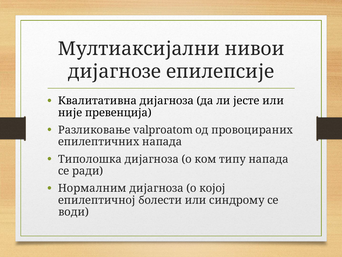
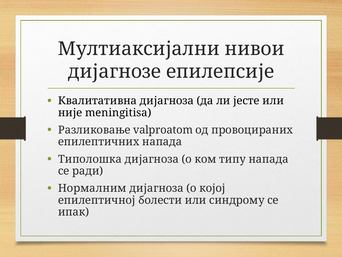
превенција: превенција -> meningitisa (118, 112)
води: води -> ипак (74, 212)
